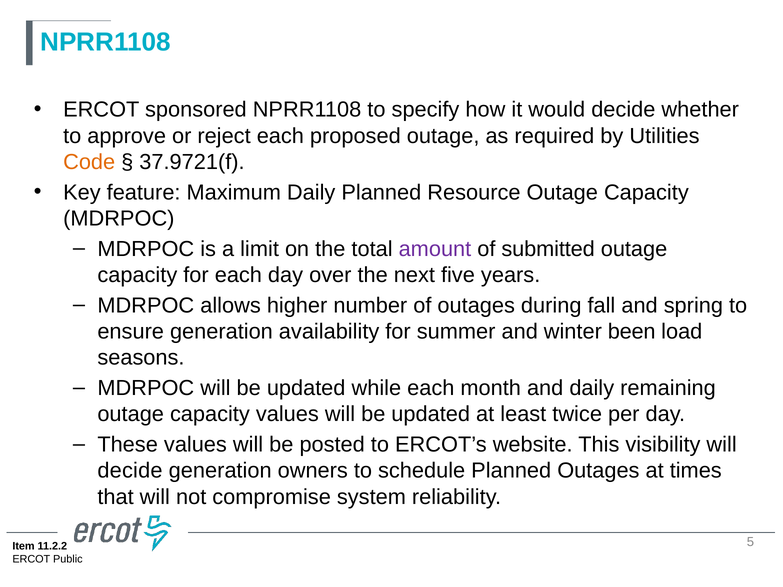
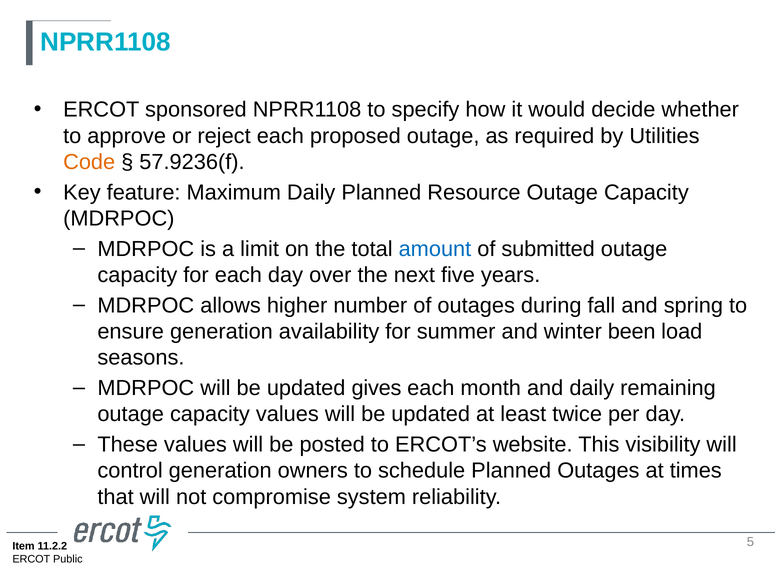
37.9721(f: 37.9721(f -> 57.9236(f (192, 162)
amount colour: purple -> blue (435, 249)
while: while -> gives (376, 388)
decide: decide -> control (130, 471)
